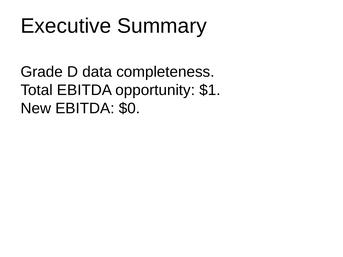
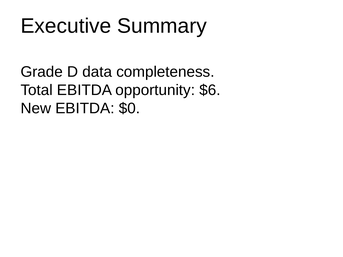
$1: $1 -> $6 (210, 90)
